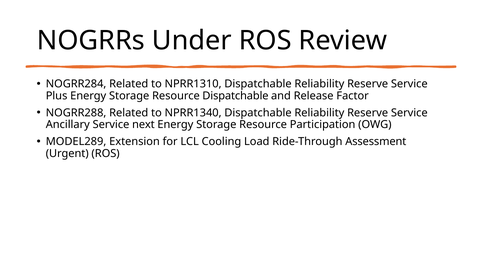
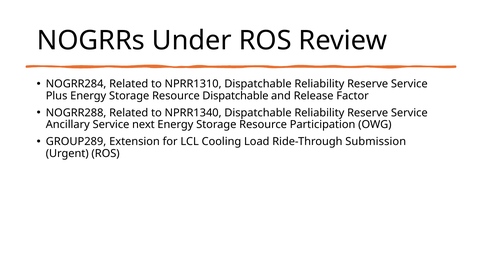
MODEL289: MODEL289 -> GROUP289 (76, 142)
Assessment: Assessment -> Submission (376, 142)
